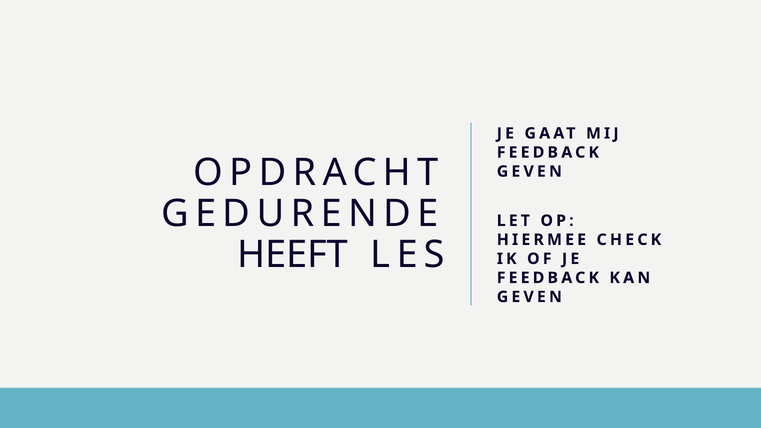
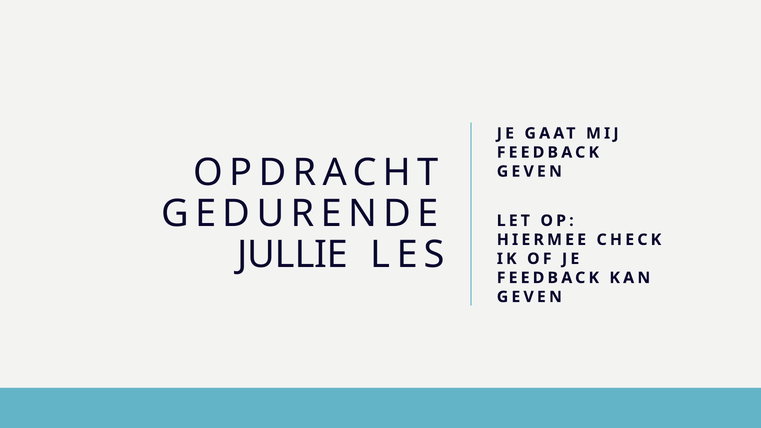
HEEFT: HEEFT -> JULLIE (293, 255)
